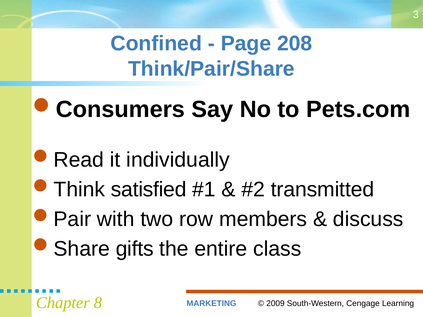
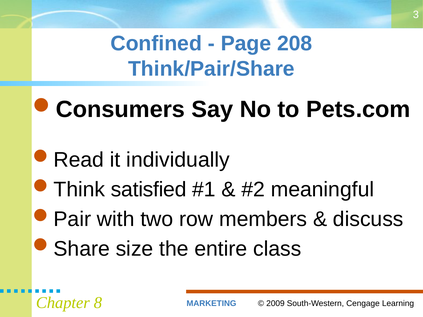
transmitted: transmitted -> meaningful (322, 190)
gifts: gifts -> size (135, 249)
